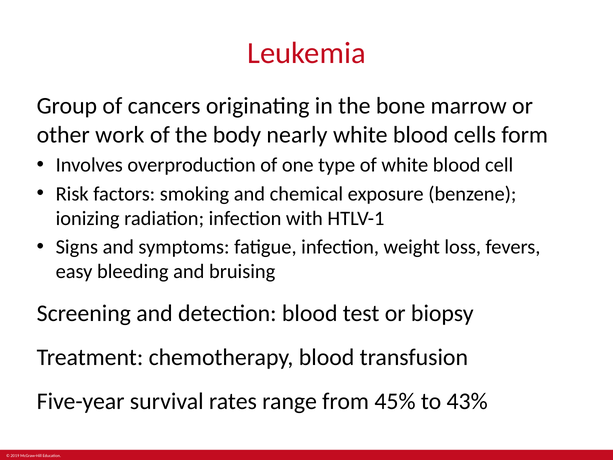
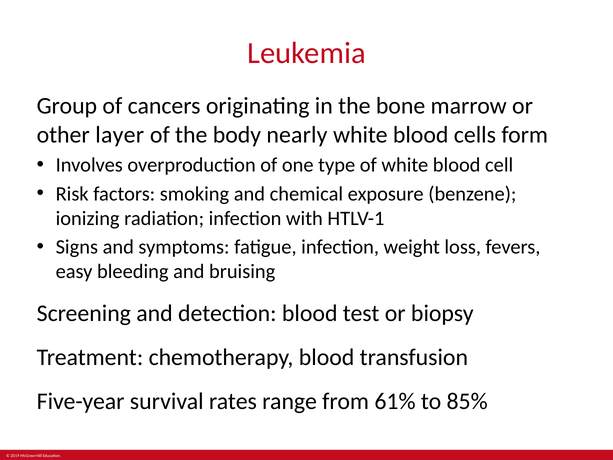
work: work -> layer (120, 135)
45%: 45% -> 61% (395, 401)
43%: 43% -> 85% (467, 401)
